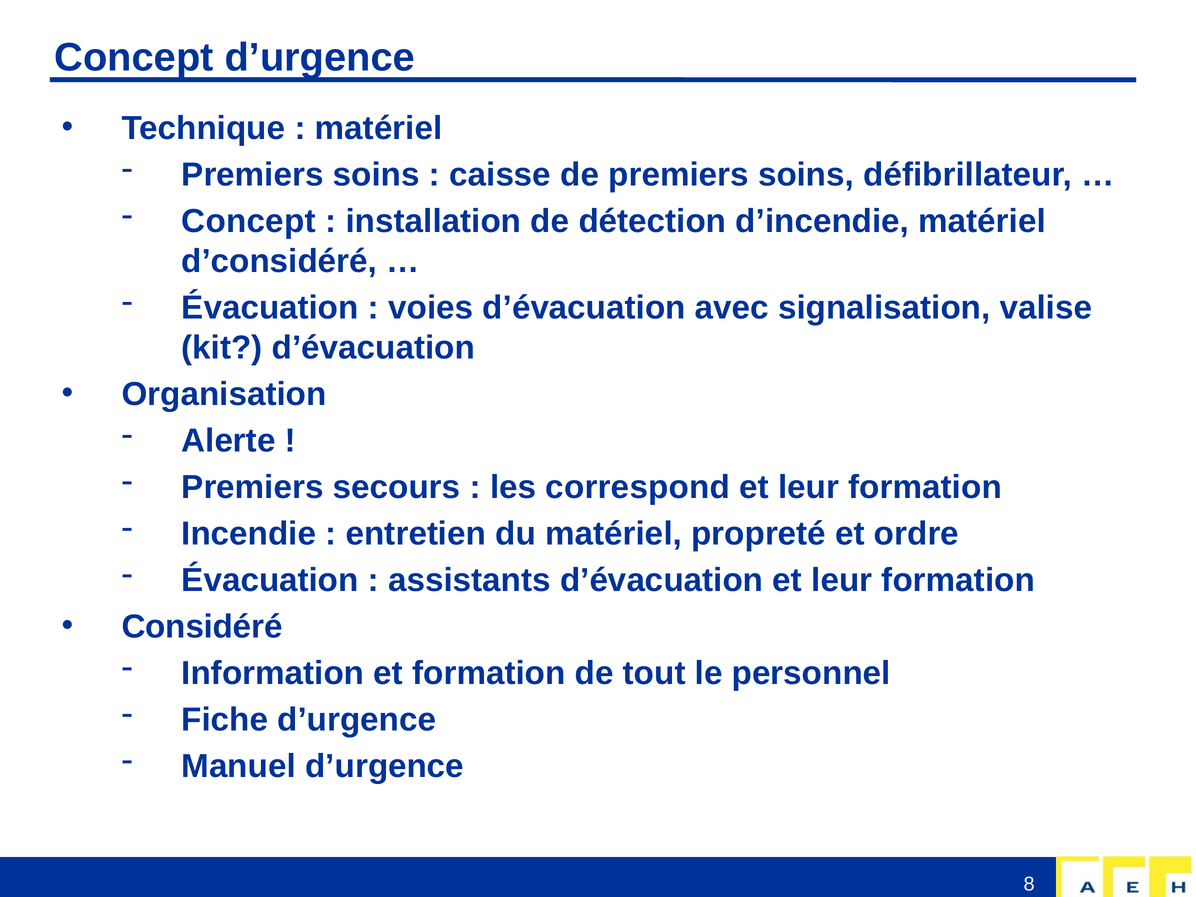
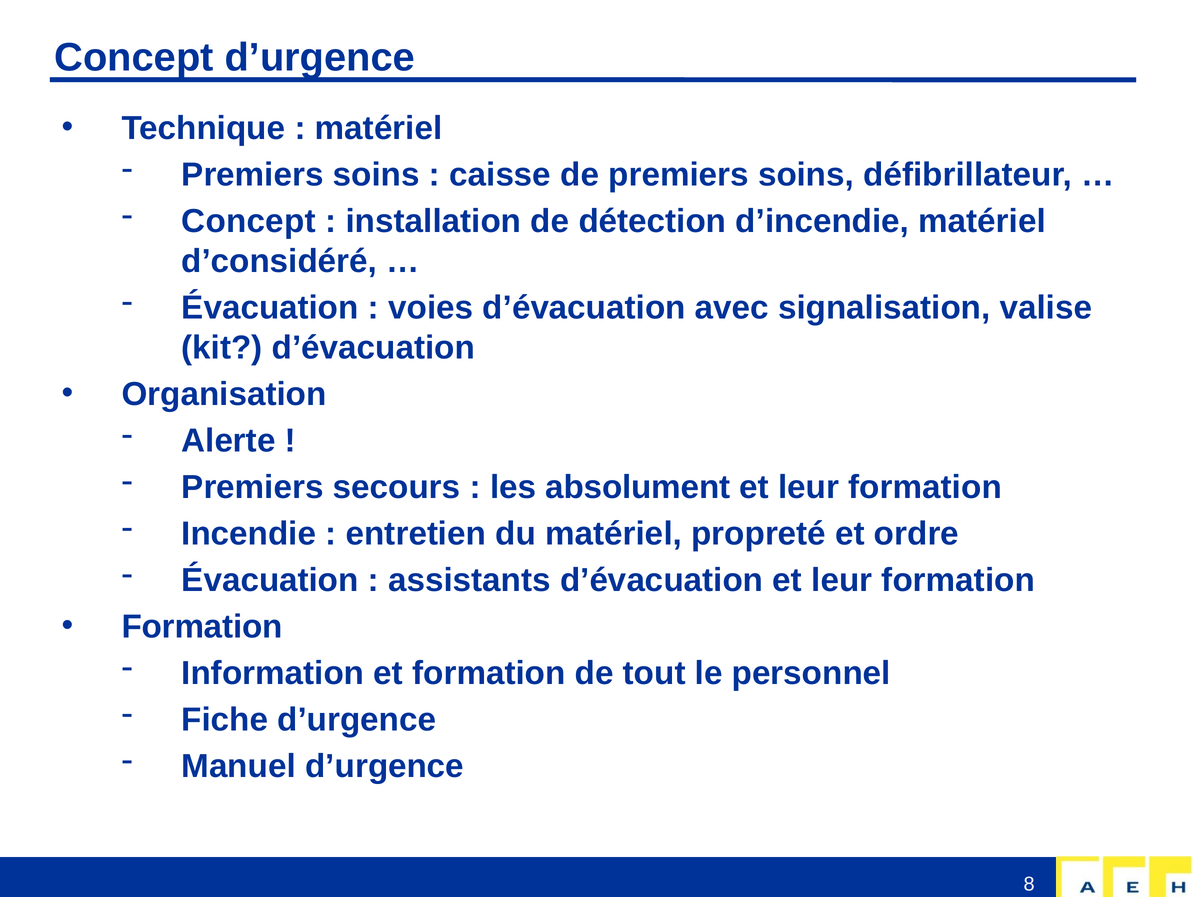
correspond: correspond -> absolument (638, 487)
Considéré: Considéré -> Formation (202, 627)
